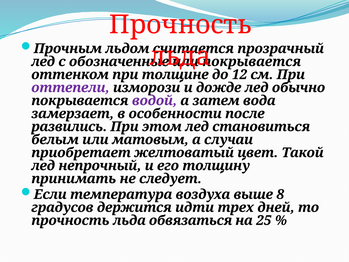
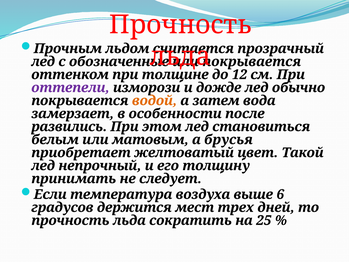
водой colour: purple -> orange (154, 101)
случаи: случаи -> брусья (228, 140)
8: 8 -> 6 (280, 194)
идти: идти -> мест (195, 207)
обвязаться: обвязаться -> сократить (191, 220)
